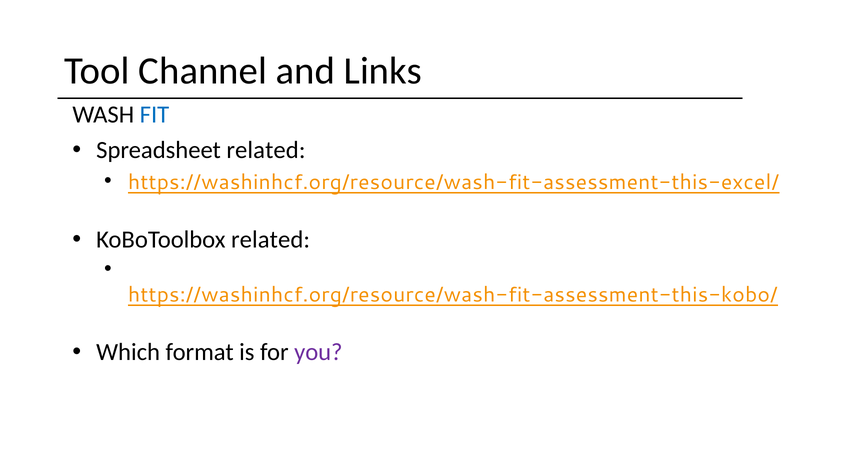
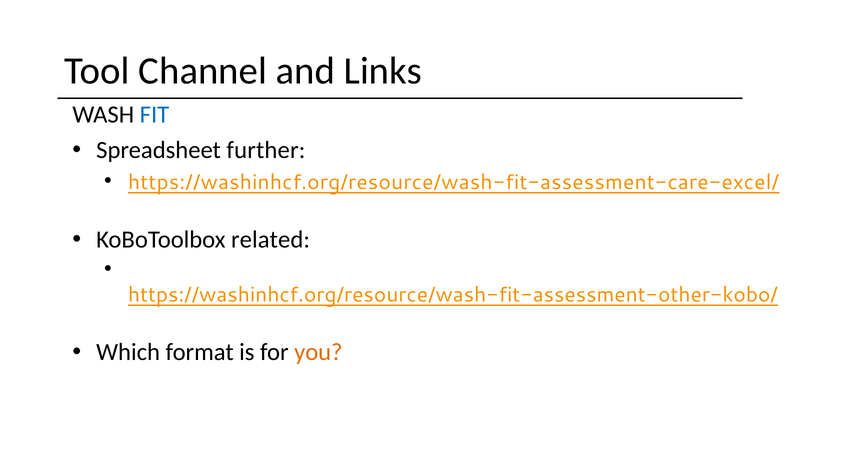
Spreadsheet related: related -> further (266, 150)
https://washinhcf.org/resource/wash-fit-assessment-this-excel/: https://washinhcf.org/resource/wash-fit-assessment-this-excel/ -> https://washinhcf.org/resource/wash-fit-assessment-care-excel/ (454, 182)
https://washinhcf.org/resource/wash-fit-assessment-this-kobo/: https://washinhcf.org/resource/wash-fit-assessment-this-kobo/ -> https://washinhcf.org/resource/wash-fit-assessment-other-kobo/ (453, 295)
you colour: purple -> orange (318, 352)
